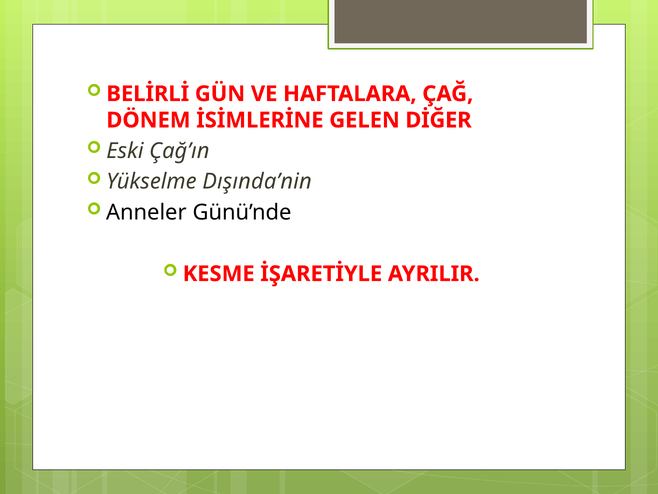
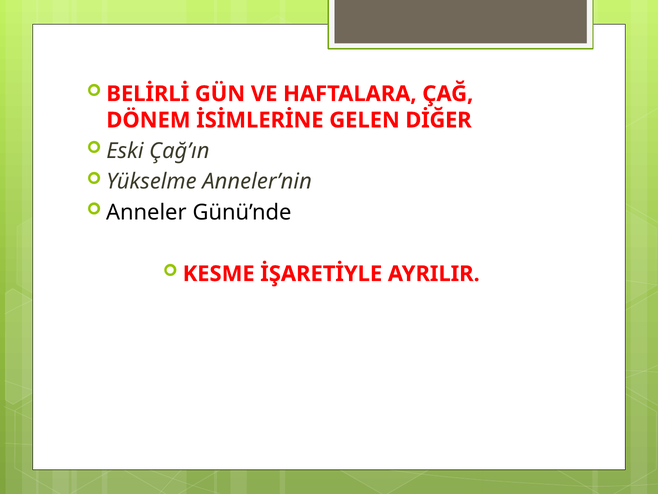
Dışında’nin: Dışında’nin -> Anneler’nin (257, 181)
